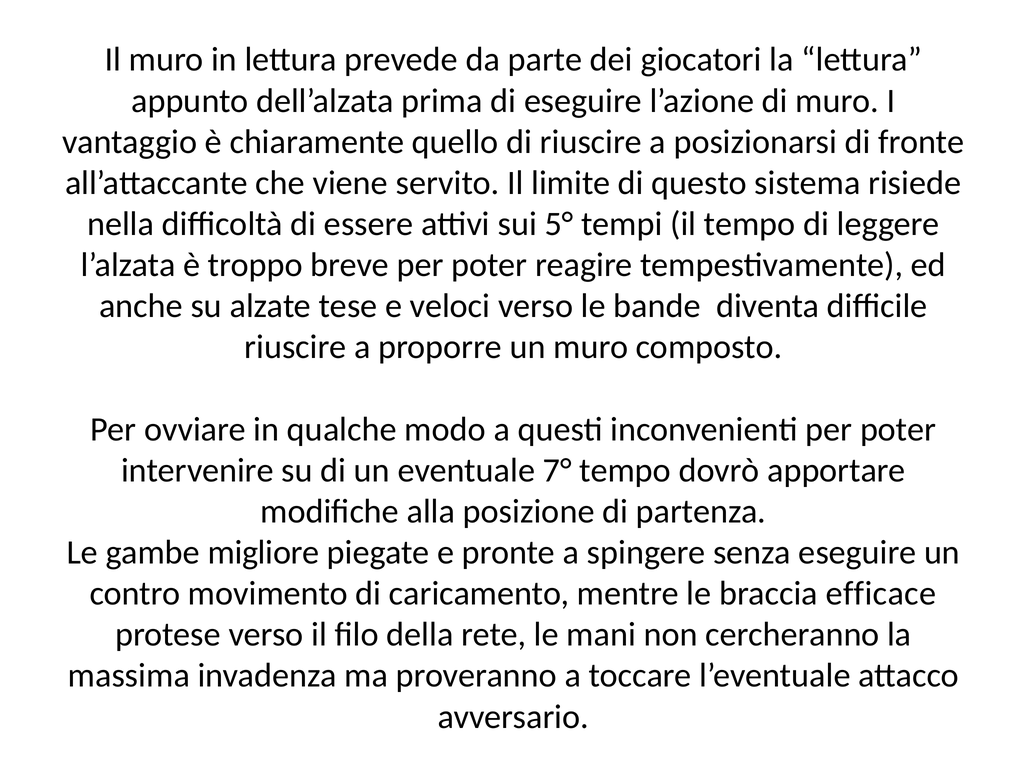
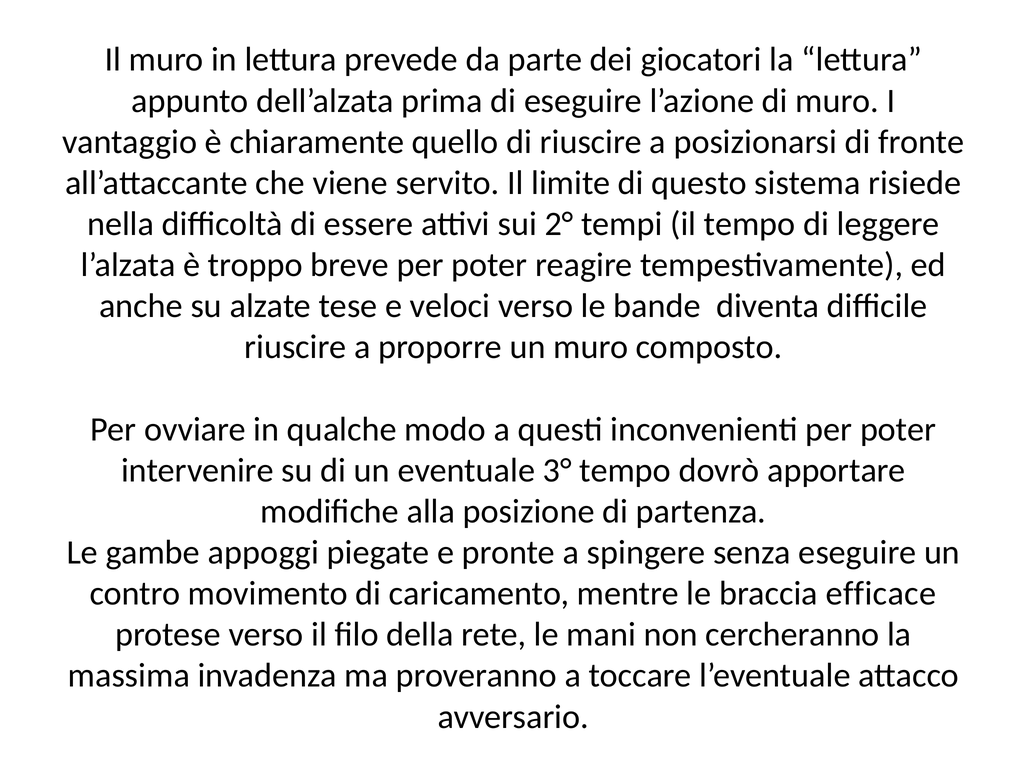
5°: 5° -> 2° (559, 224)
7°: 7° -> 3° (557, 470)
migliore: migliore -> appoggi (263, 553)
